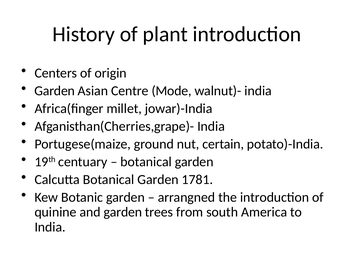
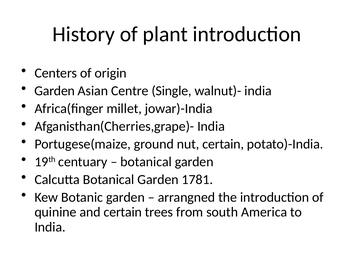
Mode: Mode -> Single (172, 91)
and garden: garden -> certain (123, 212)
